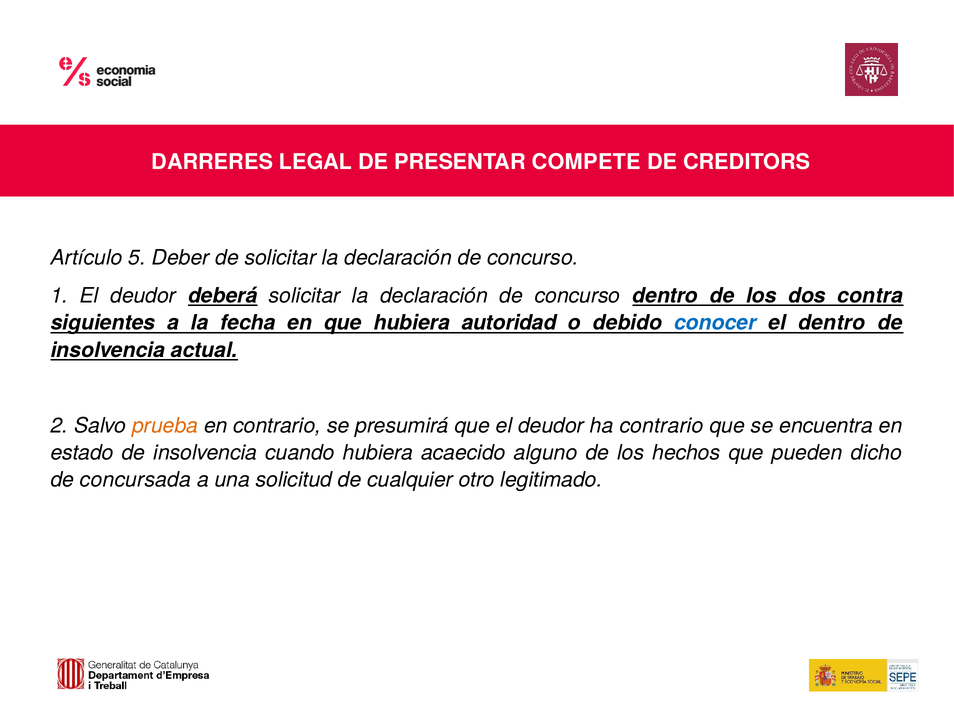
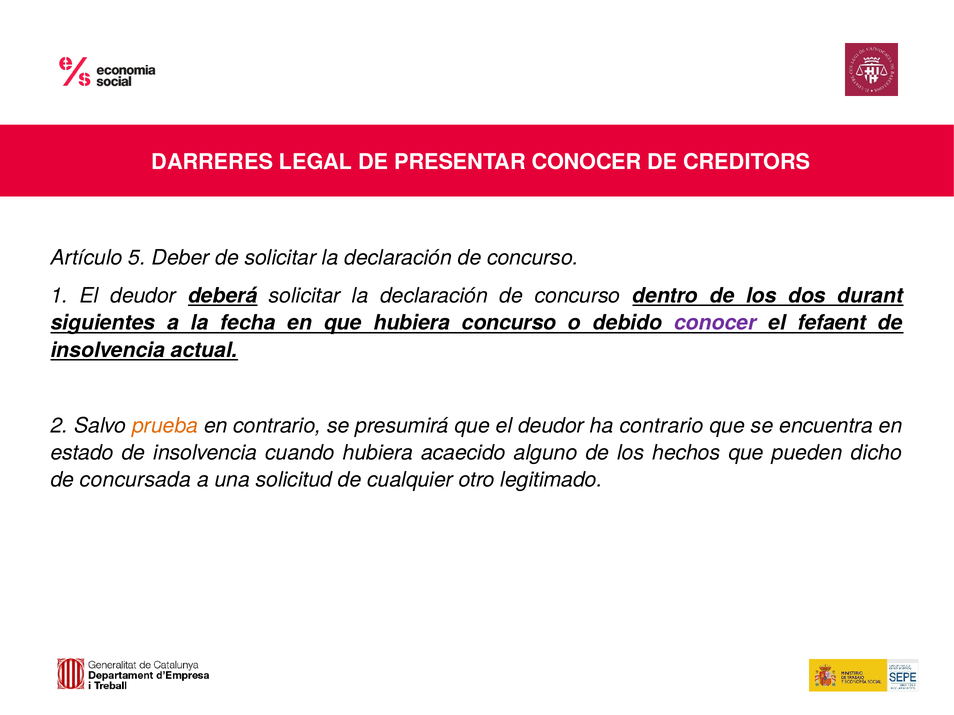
PRESENTAR COMPETE: COMPETE -> CONOCER (587, 162)
contra: contra -> durant (870, 296)
hubiera autoridad: autoridad -> concurso (509, 323)
conocer colour: blue -> purple (715, 323)
el dentro: dentro -> fefaent (832, 323)
